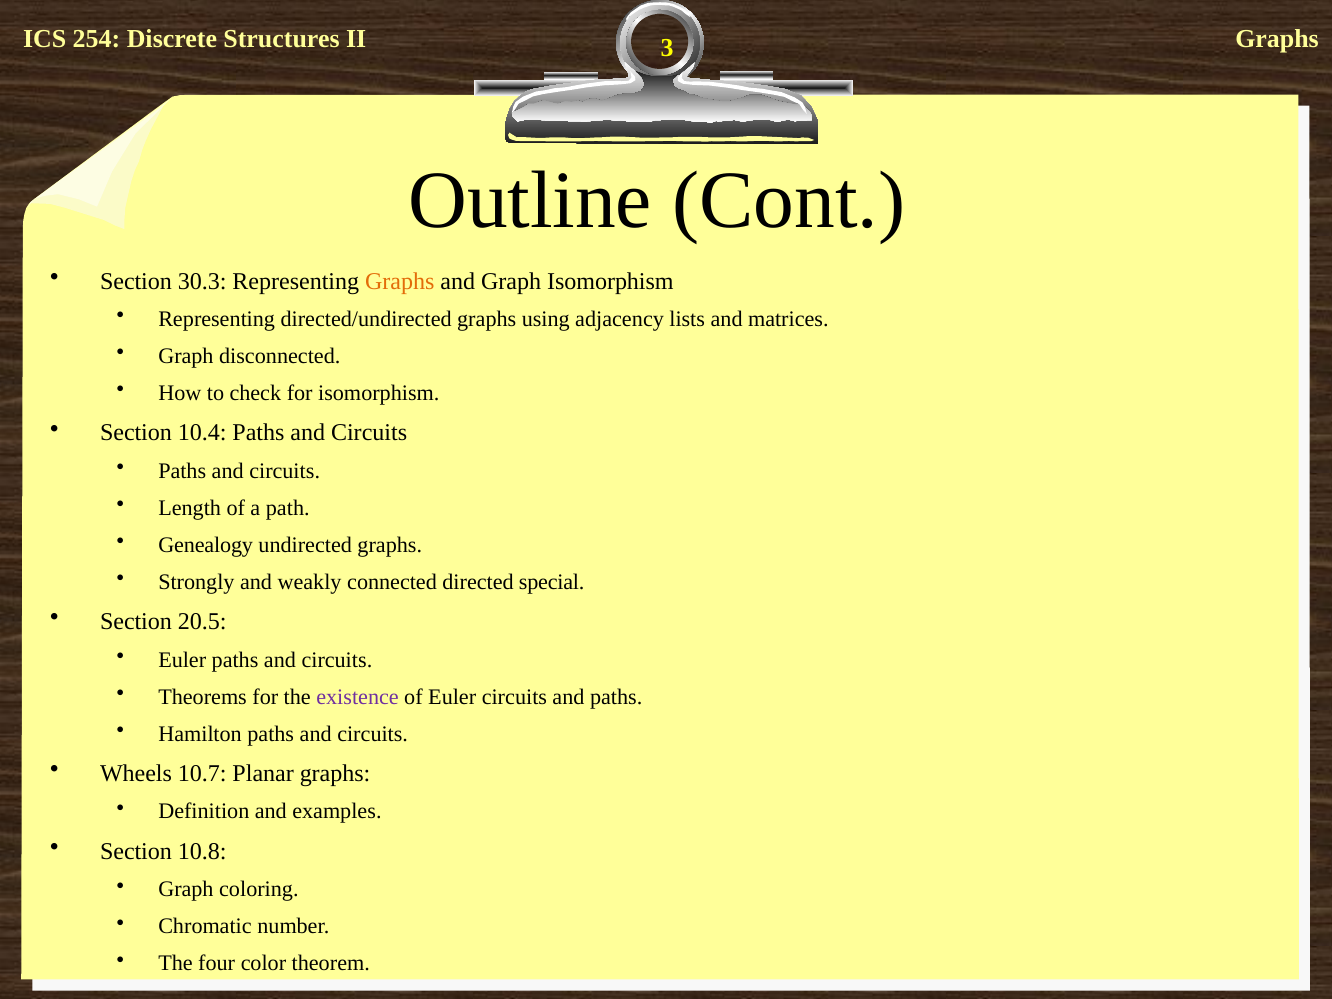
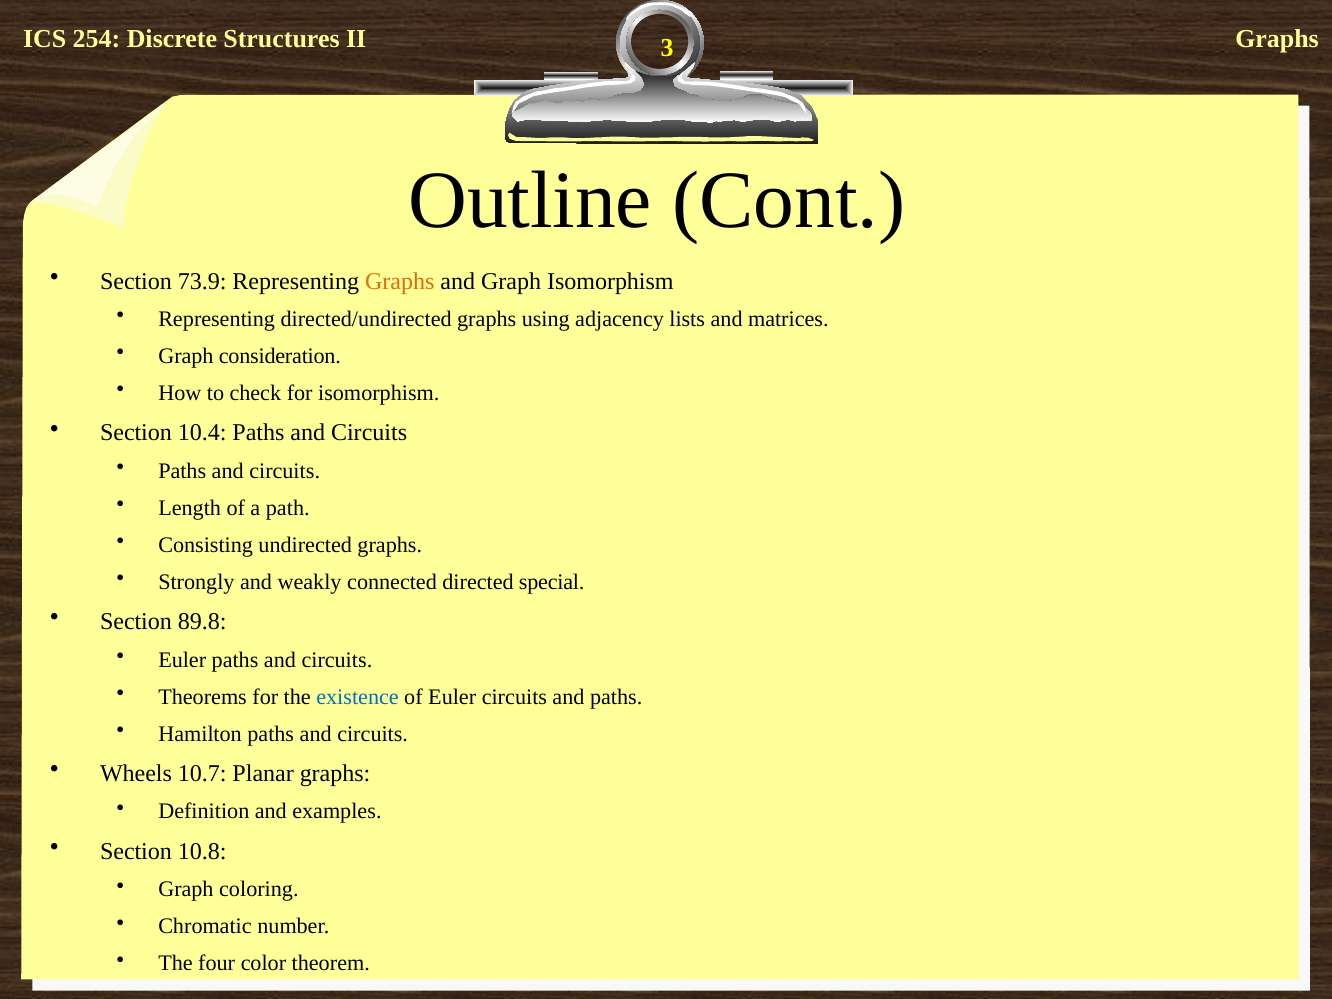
30.3: 30.3 -> 73.9 (202, 281)
disconnected: disconnected -> consideration (280, 356)
Genealogy: Genealogy -> Consisting (206, 545)
20.5: 20.5 -> 89.8 (202, 622)
existence colour: purple -> blue (358, 697)
